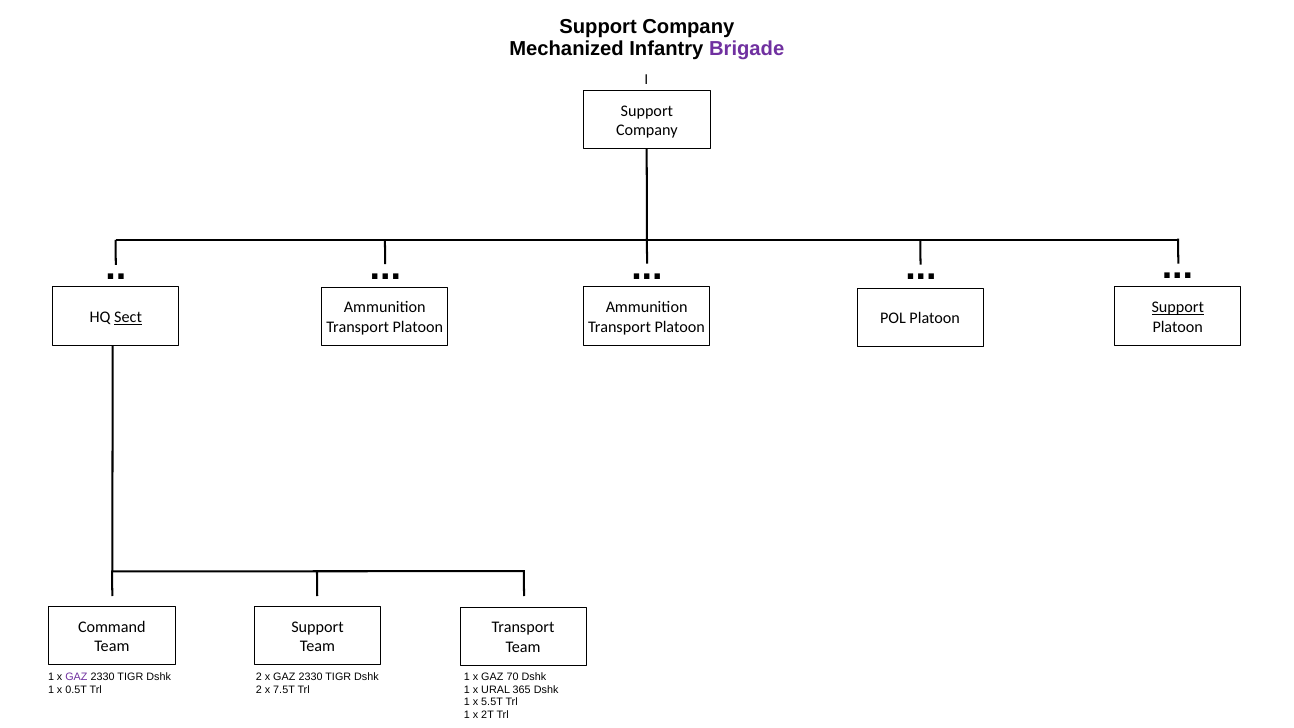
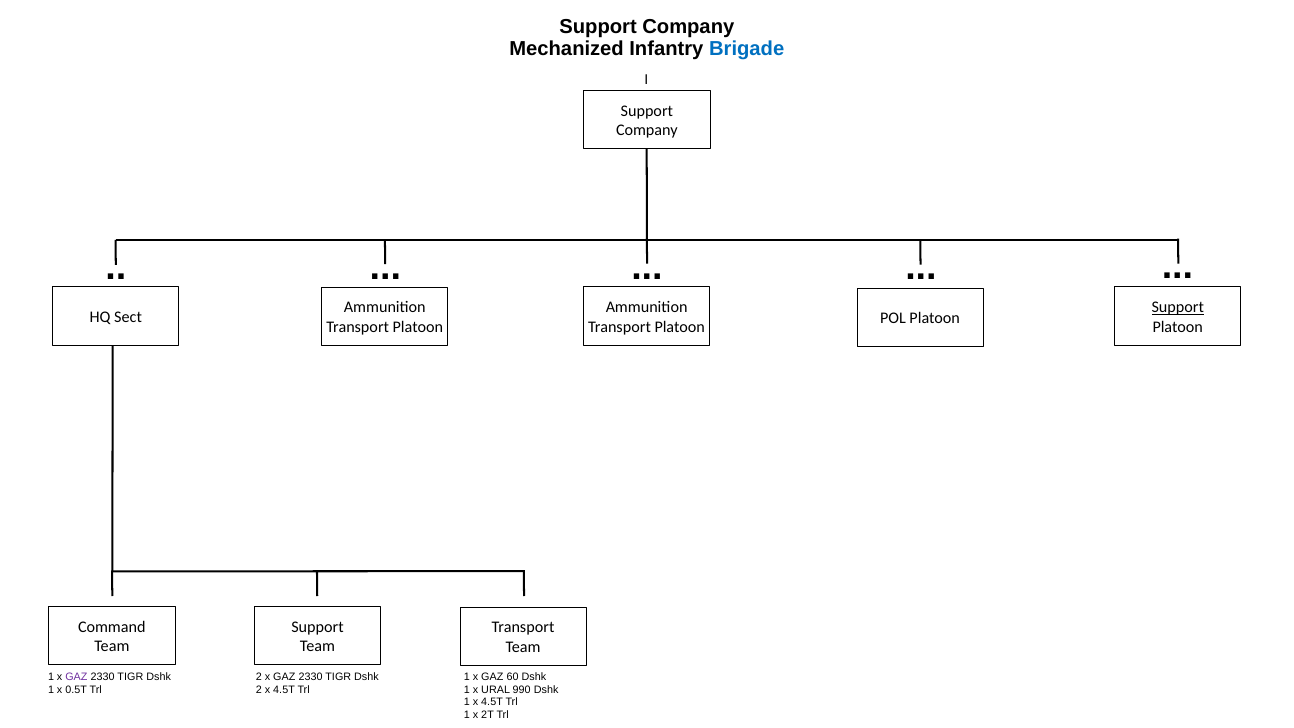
Brigade colour: purple -> blue (747, 49)
Sect underline: present -> none (128, 317)
70: 70 -> 60 (513, 676)
2 x 7.5T: 7.5T -> 4.5T (284, 689)
365: 365 -> 990 (522, 689)
1 x 5.5T: 5.5T -> 4.5T (492, 702)
